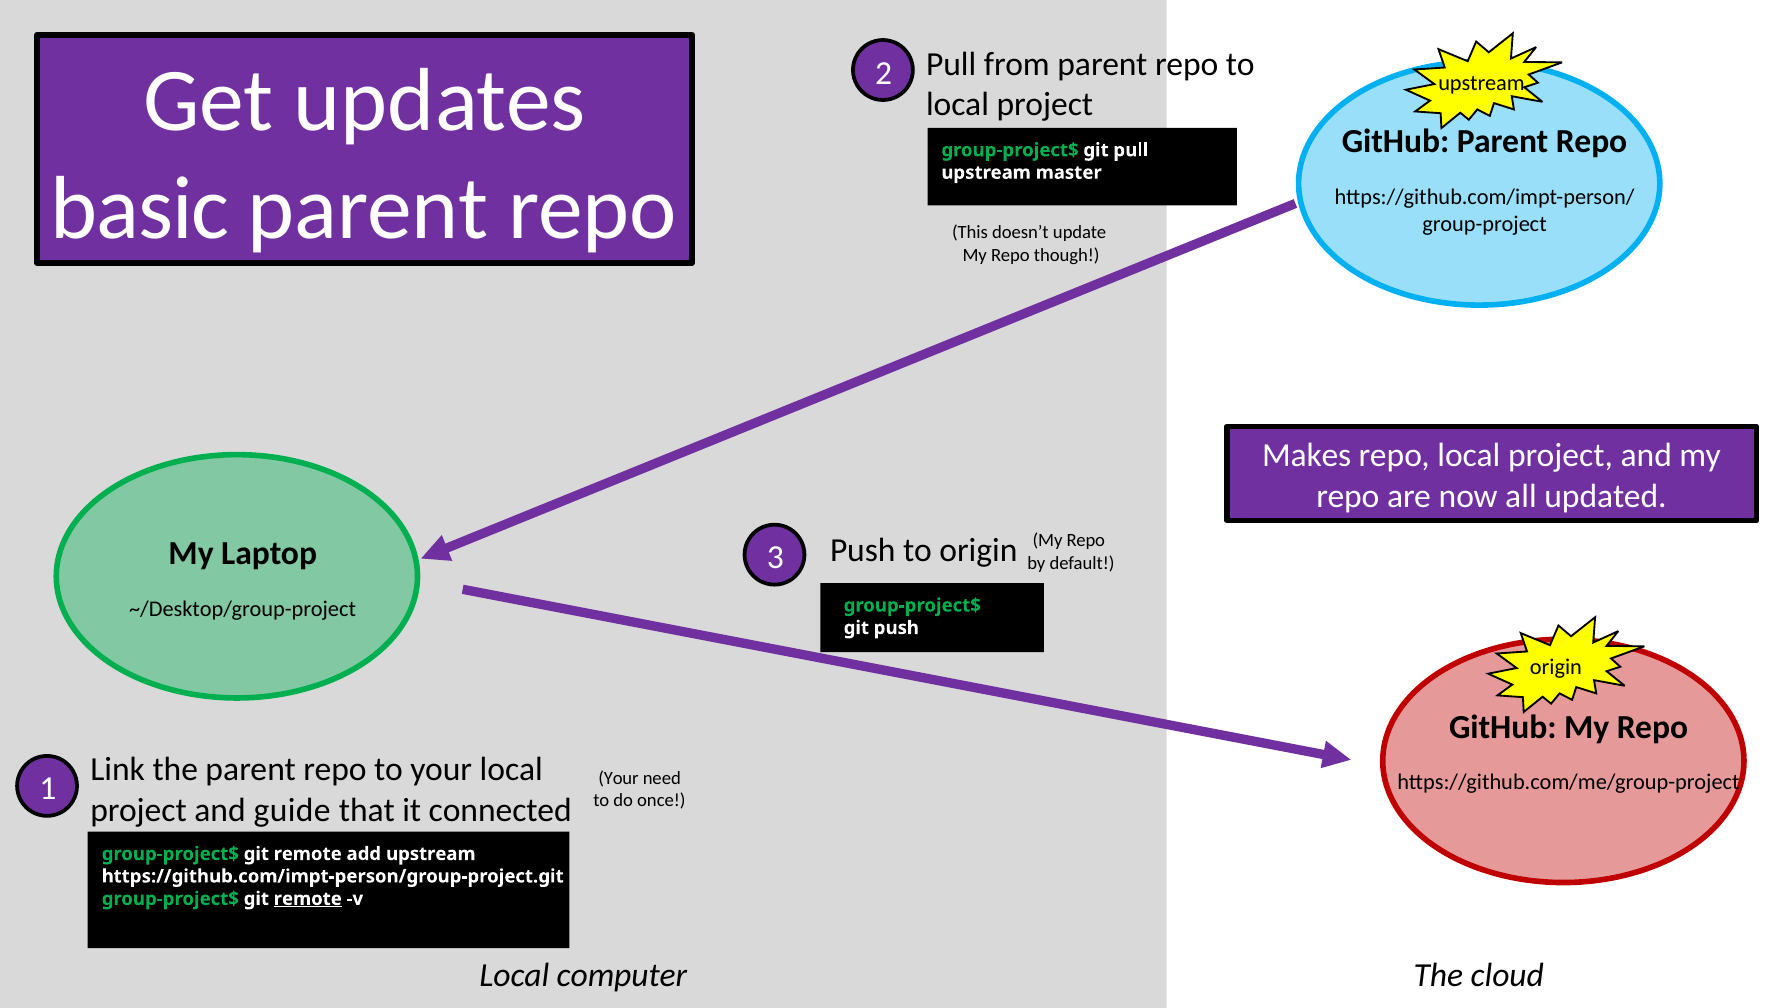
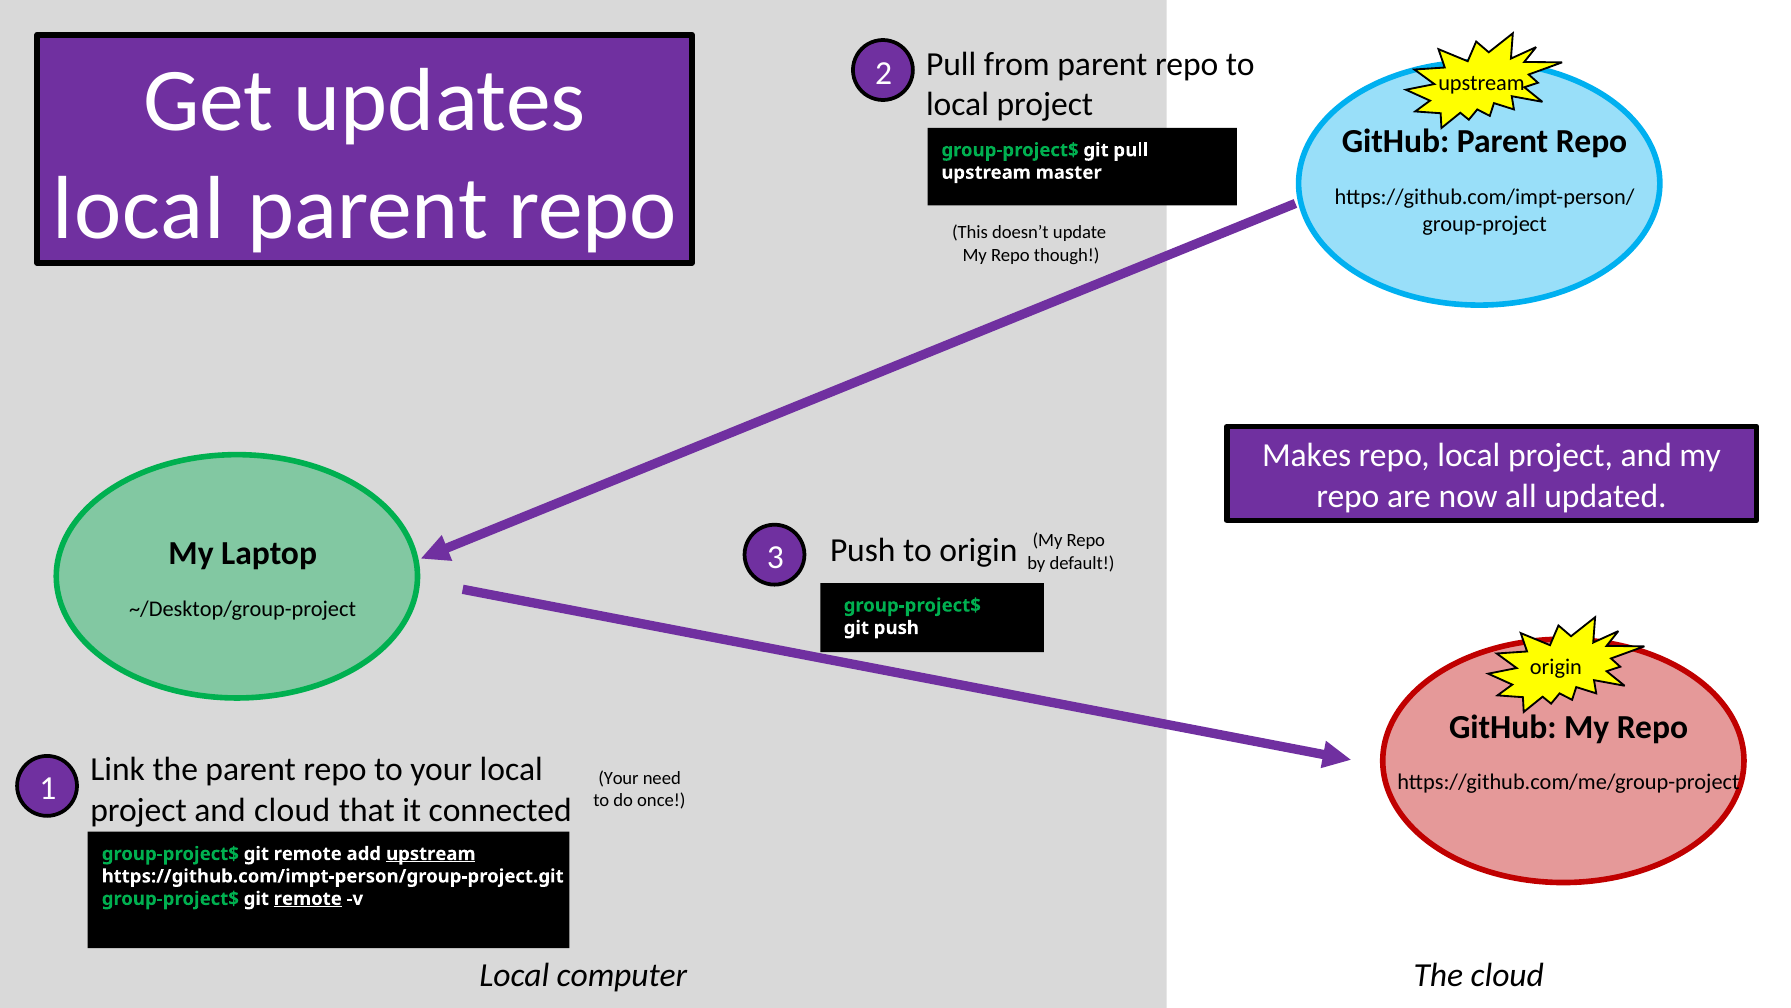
basic: basic -> local (139, 209)
and guide: guide -> cloud (292, 810)
upstream underline: none -> present (431, 853)
